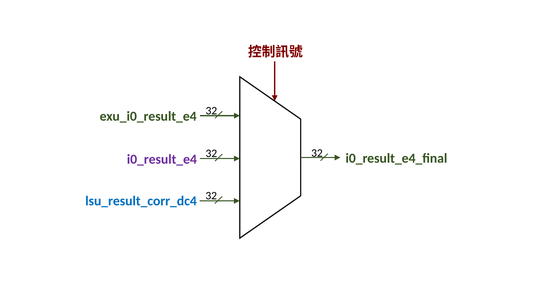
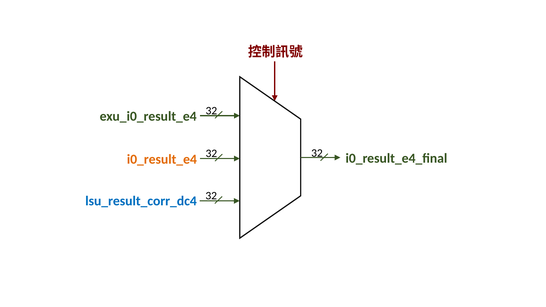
i0_result_e4 colour: purple -> orange (162, 159)
